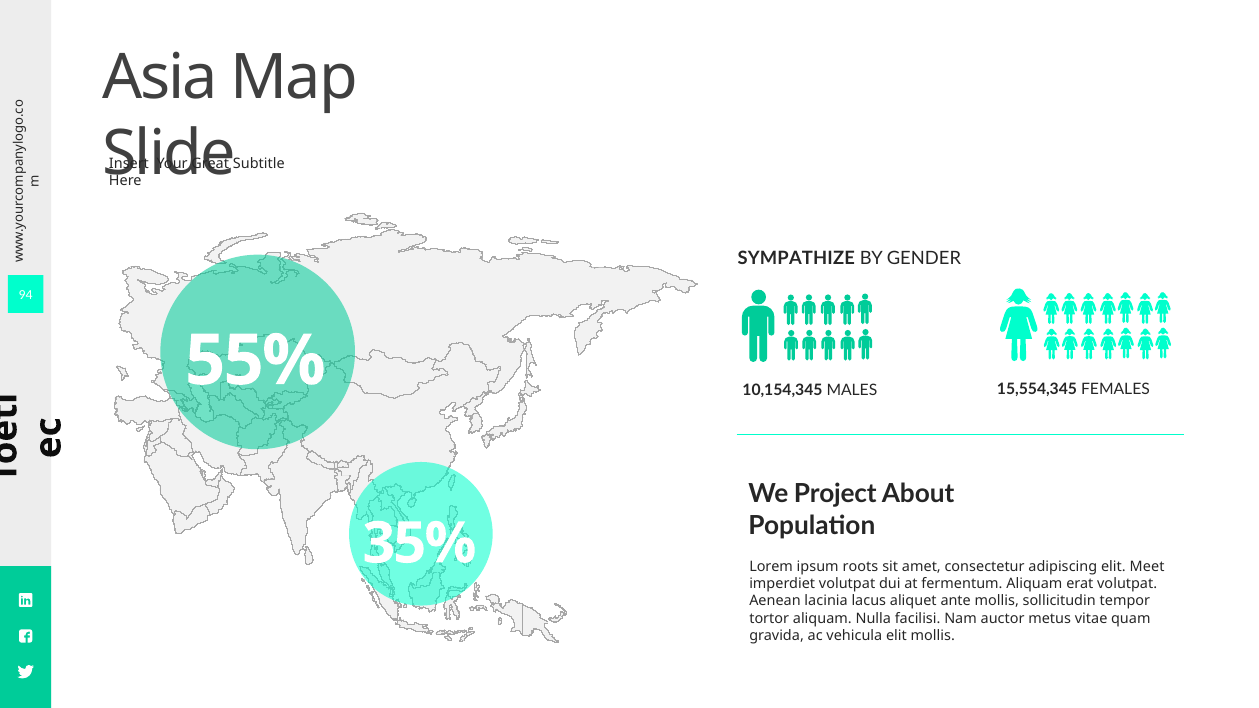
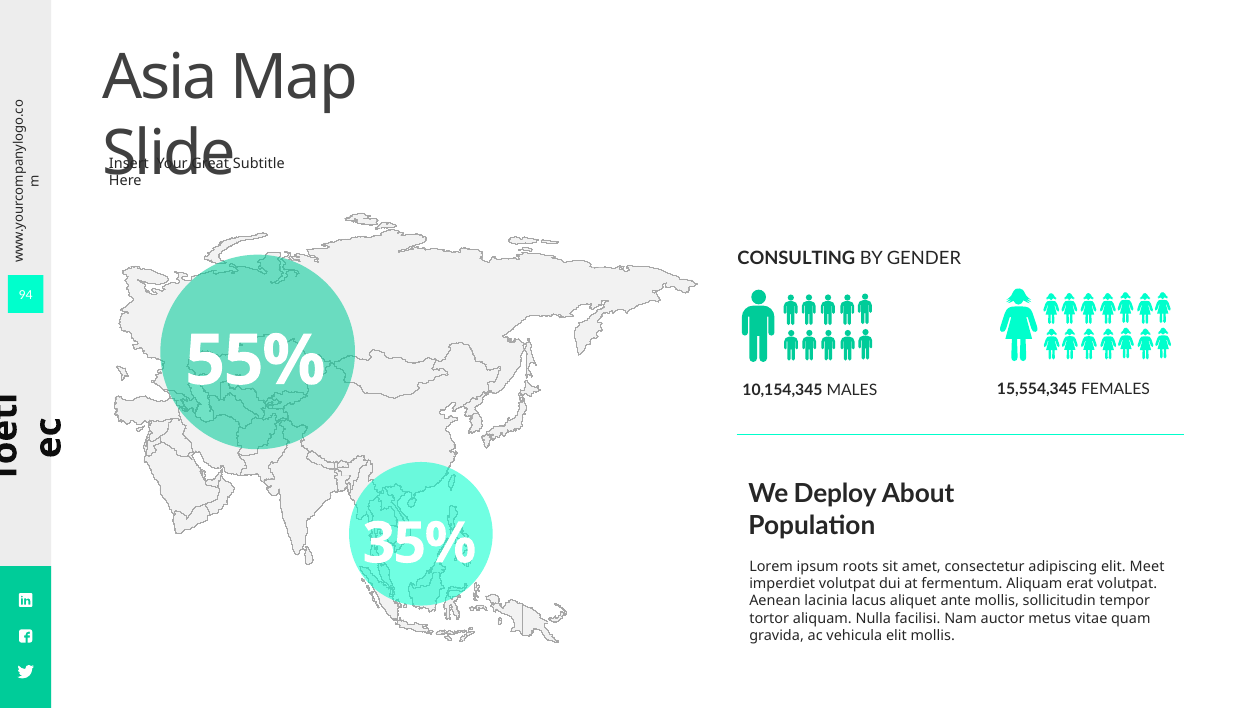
SYMPATHIZE: SYMPATHIZE -> CONSULTING (796, 258)
Project: Project -> Deploy (835, 494)
